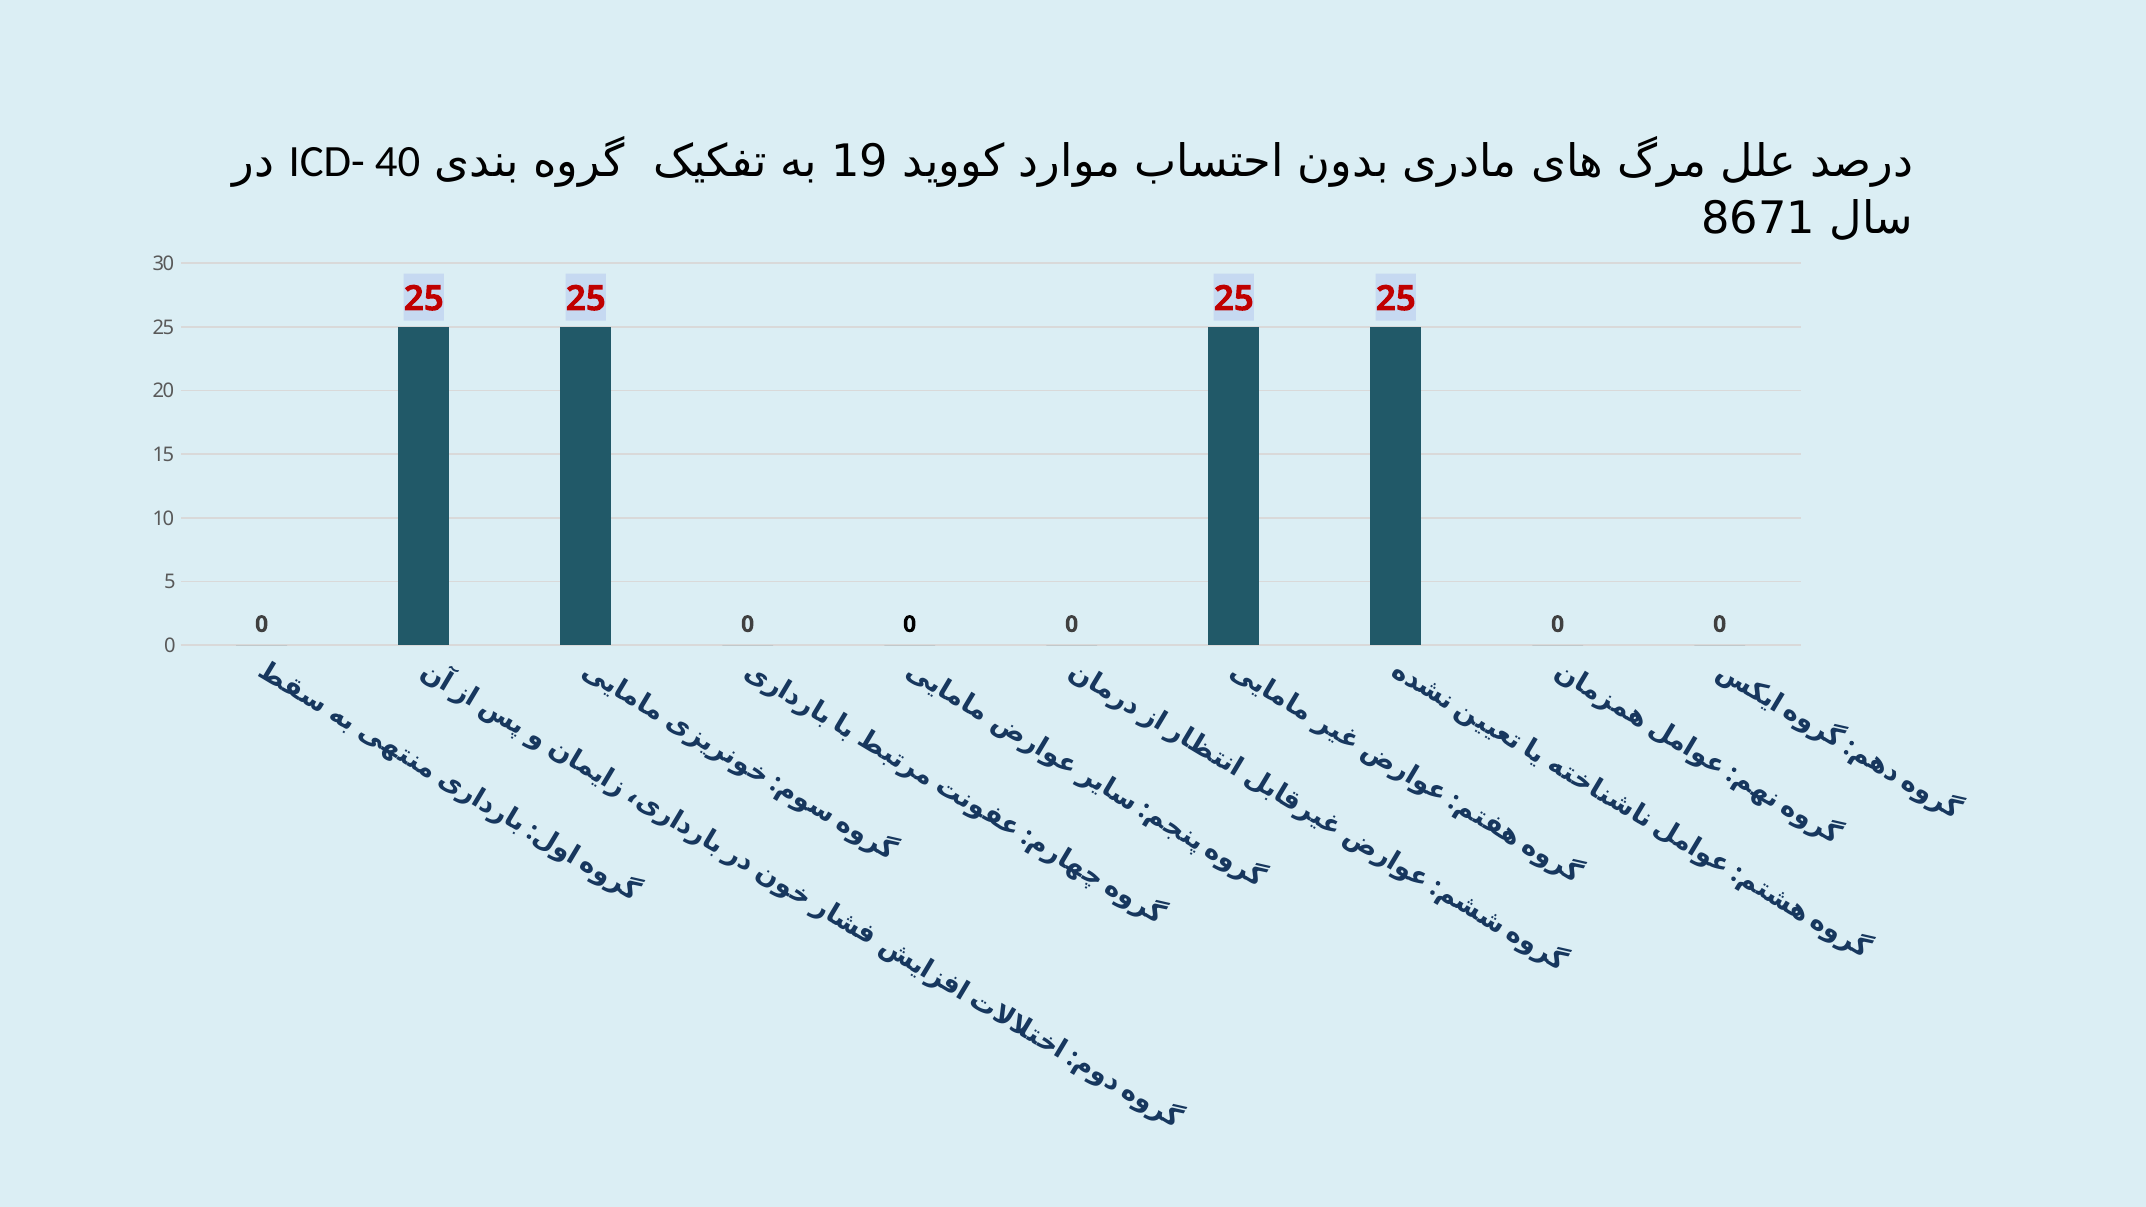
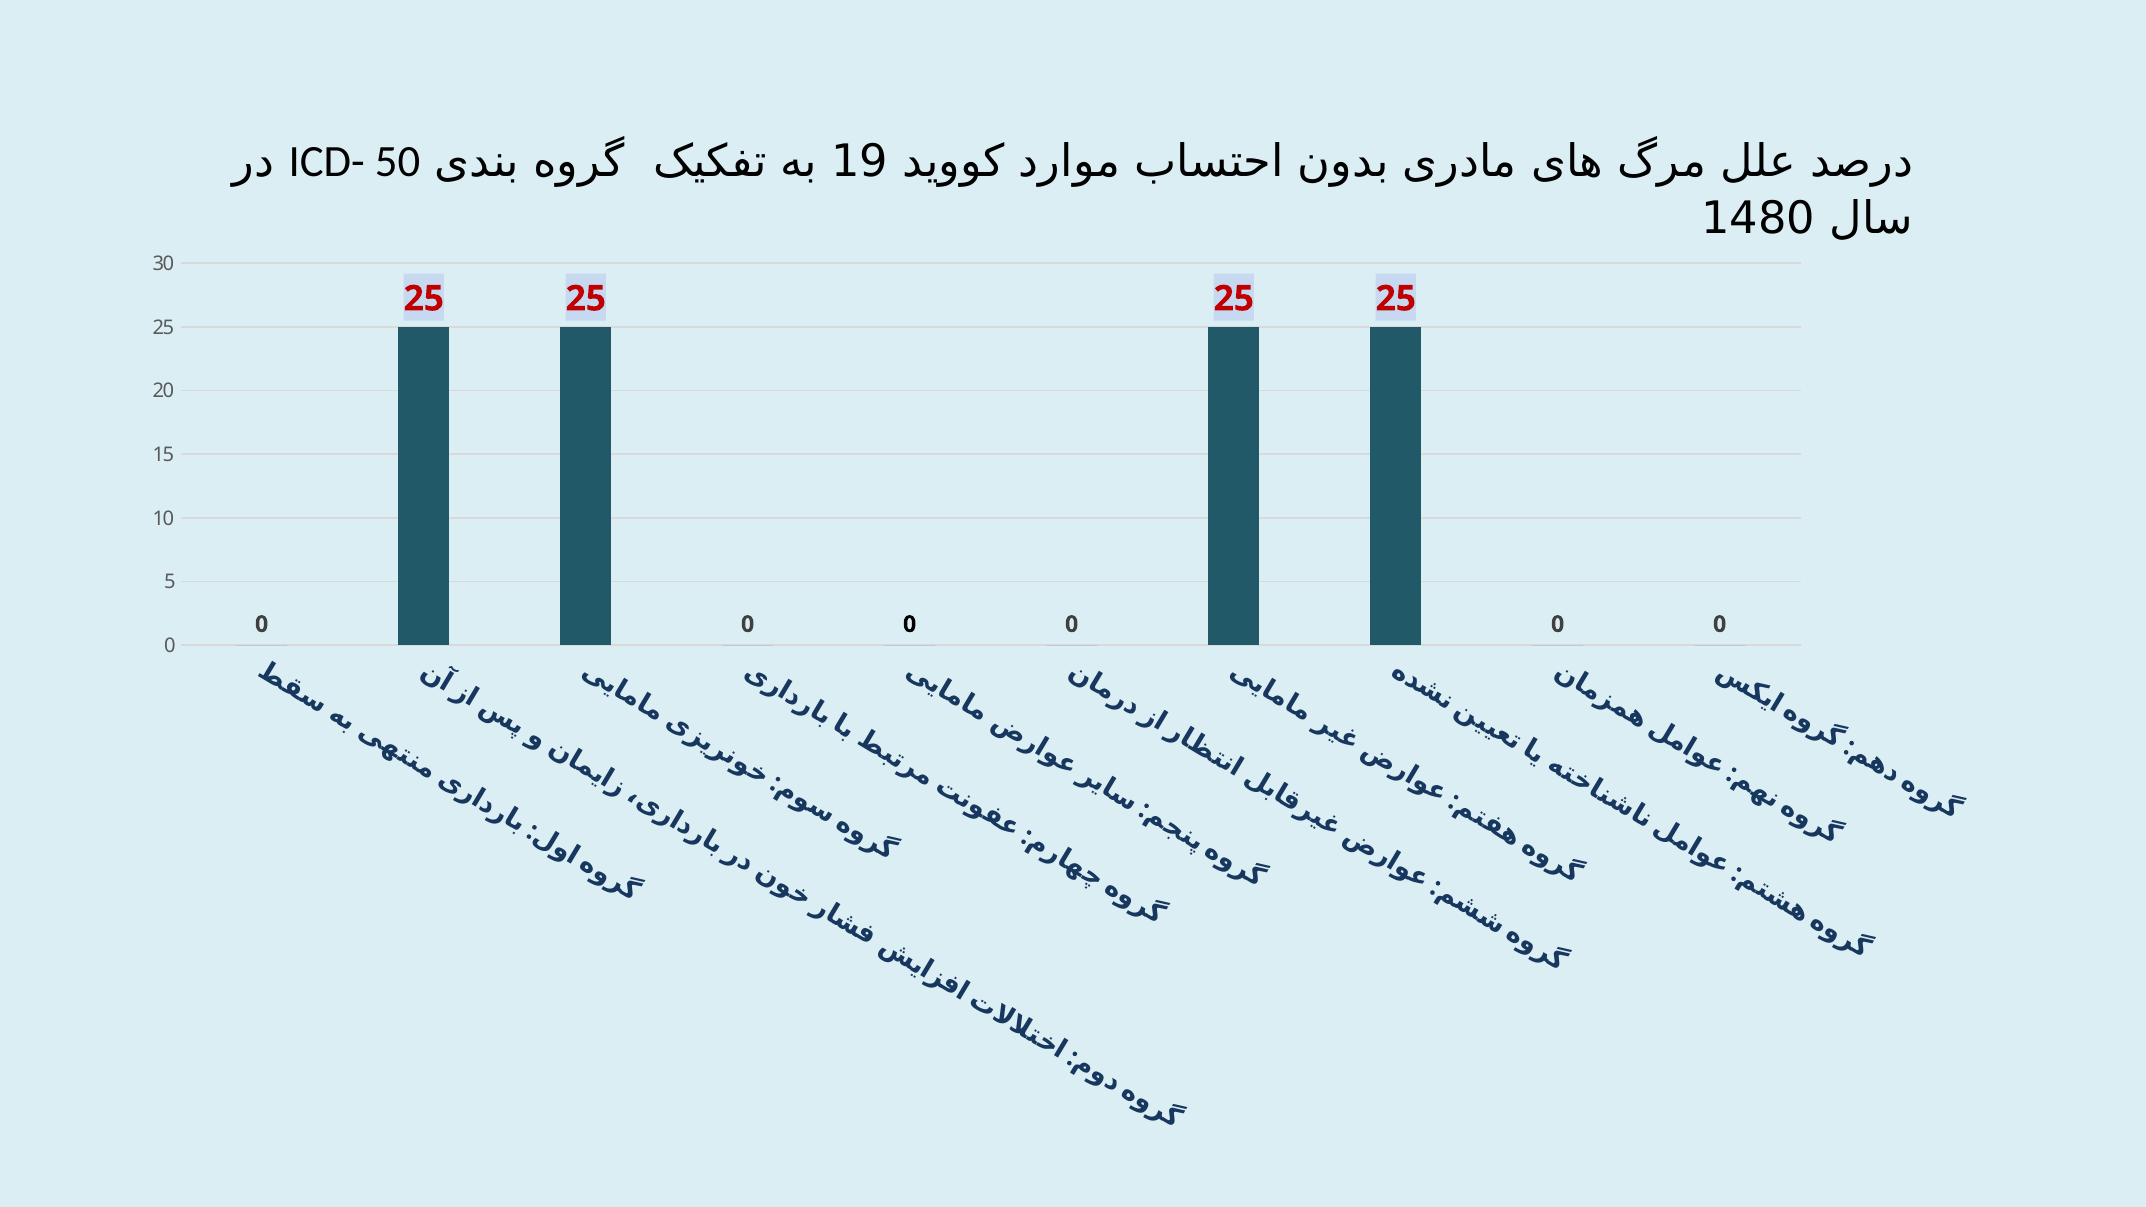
40: 40 -> 50 (398, 162)
8671: 8671 -> 1480 (1758, 219)
